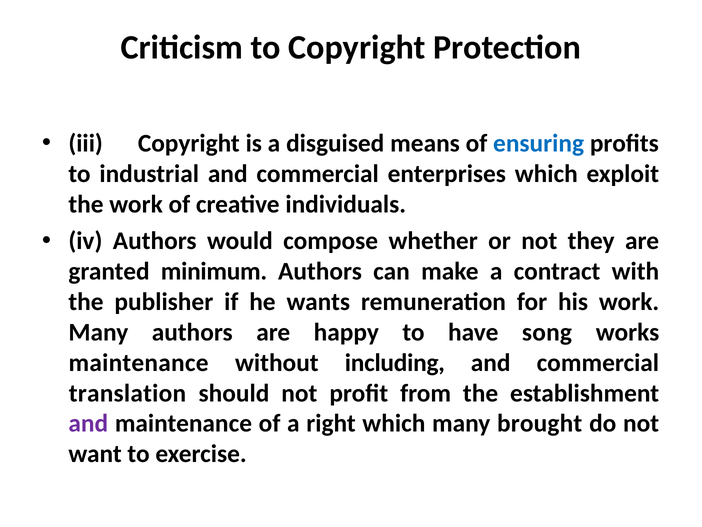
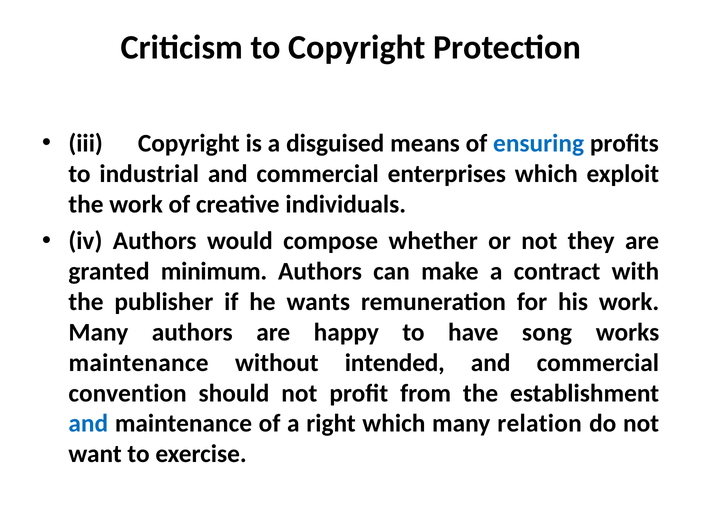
including: including -> intended (395, 362)
translation: translation -> convention (128, 393)
and colour: purple -> blue (88, 423)
brought: brought -> relation (540, 423)
